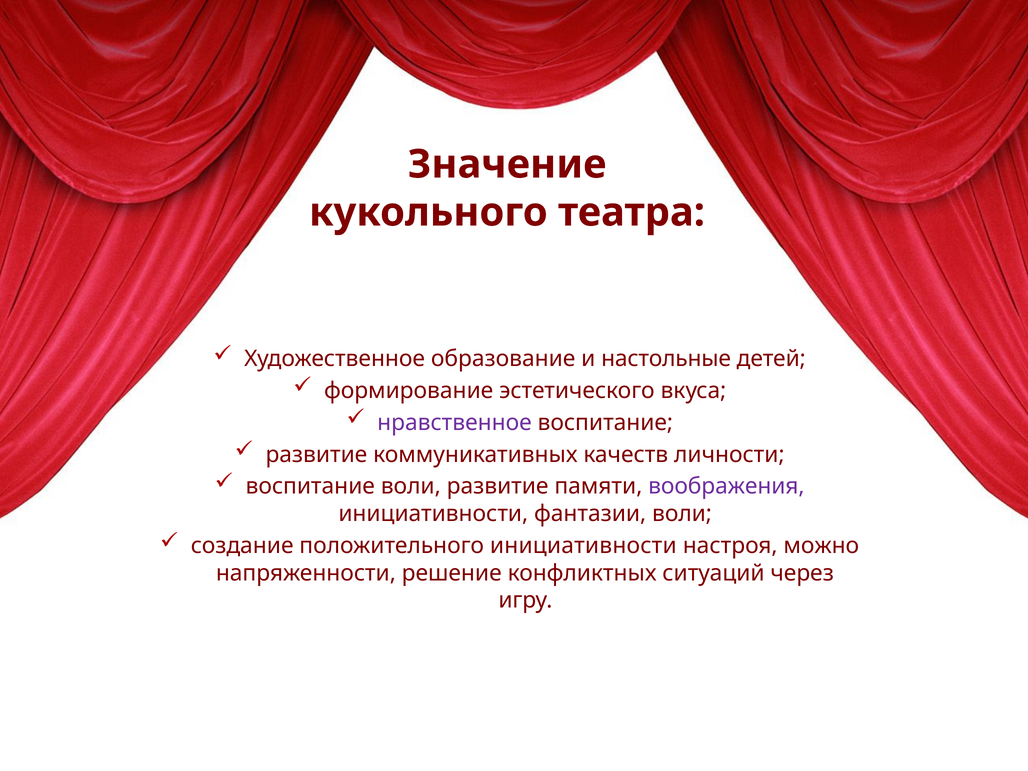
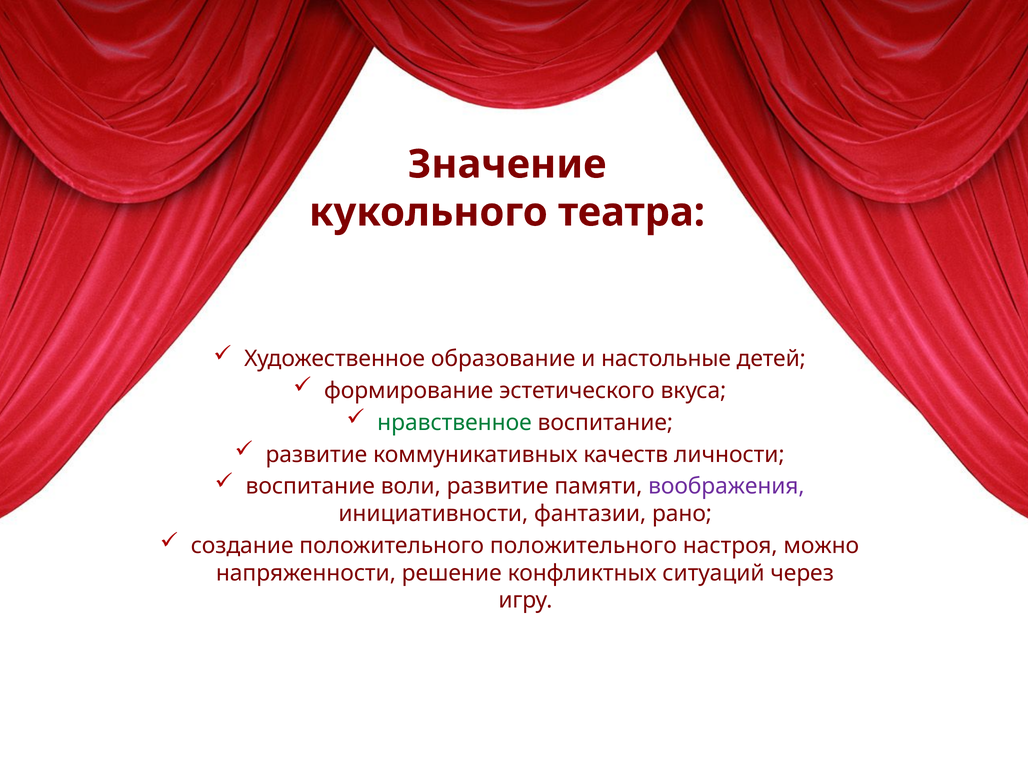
нравственное colour: purple -> green (454, 423)
фантазии воли: воли -> рано (682, 514)
положительного инициативности: инициативности -> положительного (583, 546)
